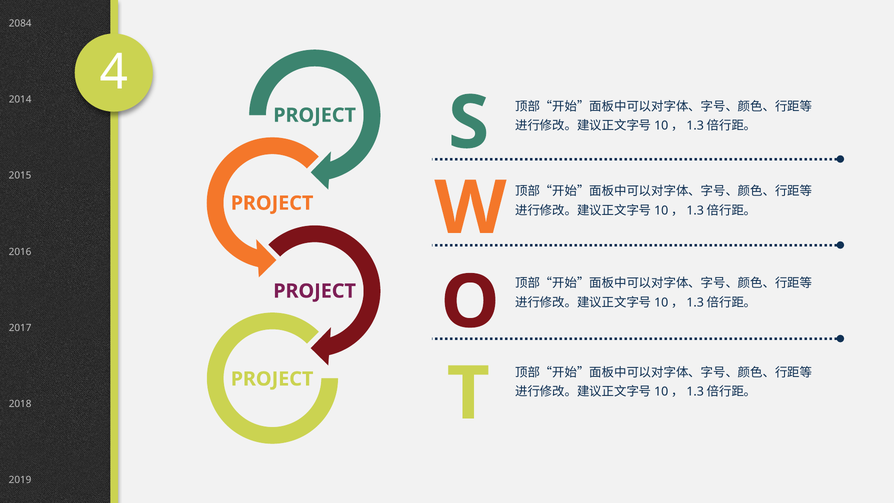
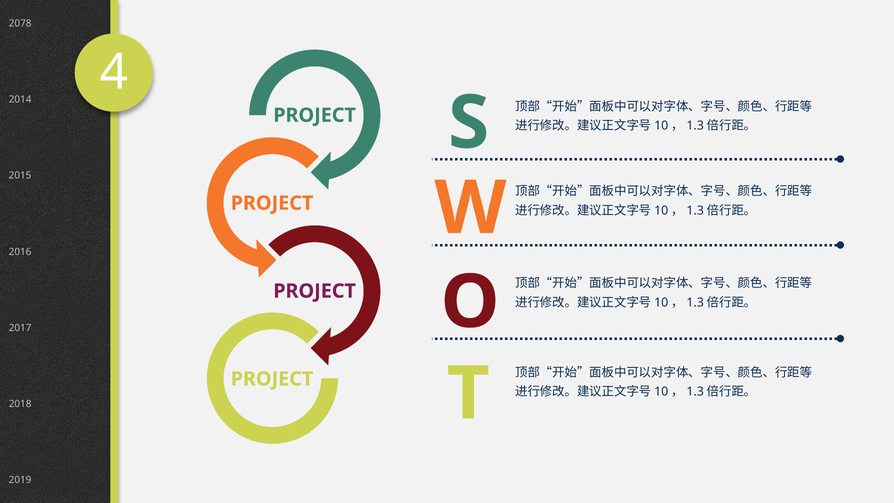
2084: 2084 -> 2078 (20, 23)
